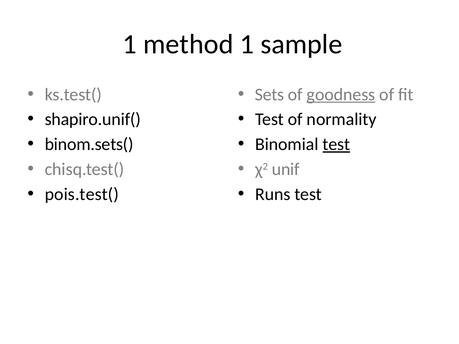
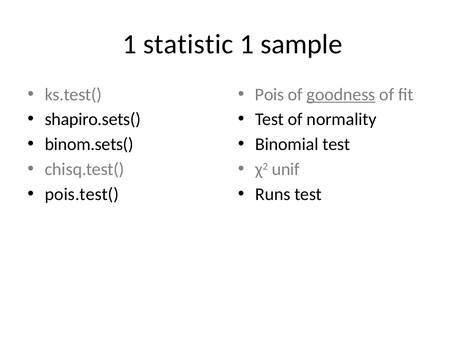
method: method -> statistic (188, 44)
Sets: Sets -> Pois (270, 95)
shapiro.unif(: shapiro.unif( -> shapiro.sets( (93, 120)
test underline: present -> none (336, 144)
